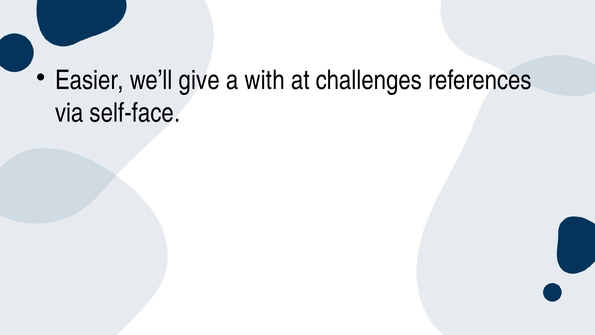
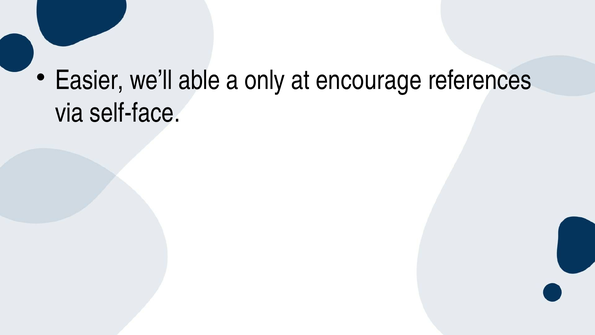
give: give -> able (199, 80)
with: with -> only (265, 80)
challenges: challenges -> encourage (369, 80)
